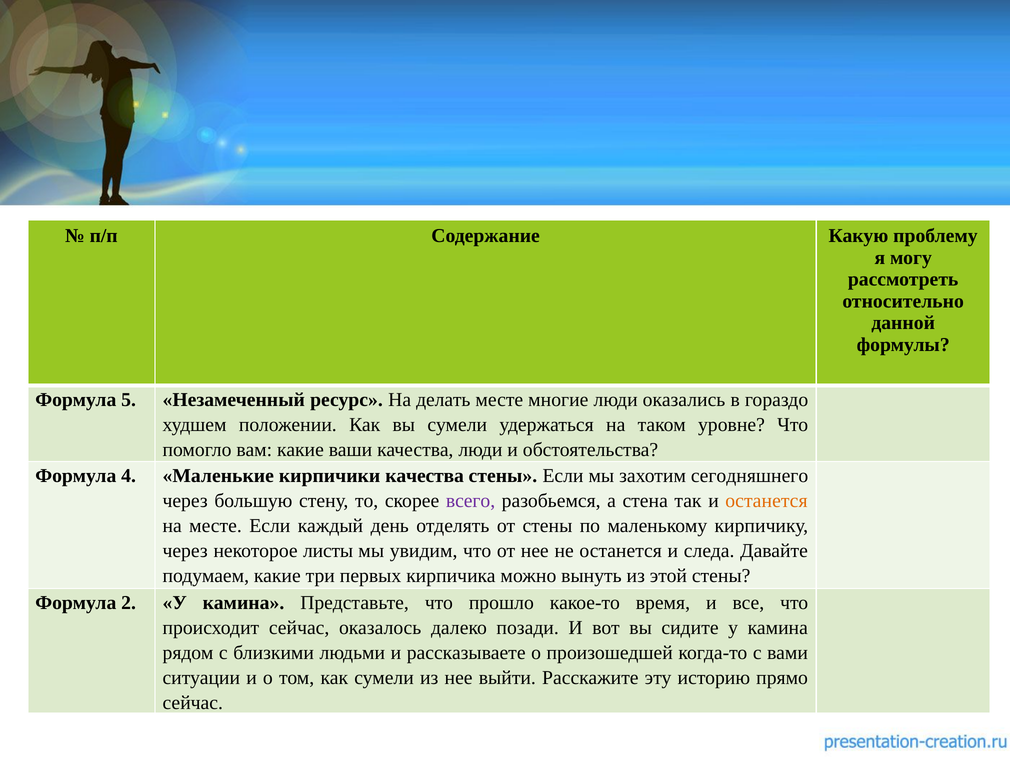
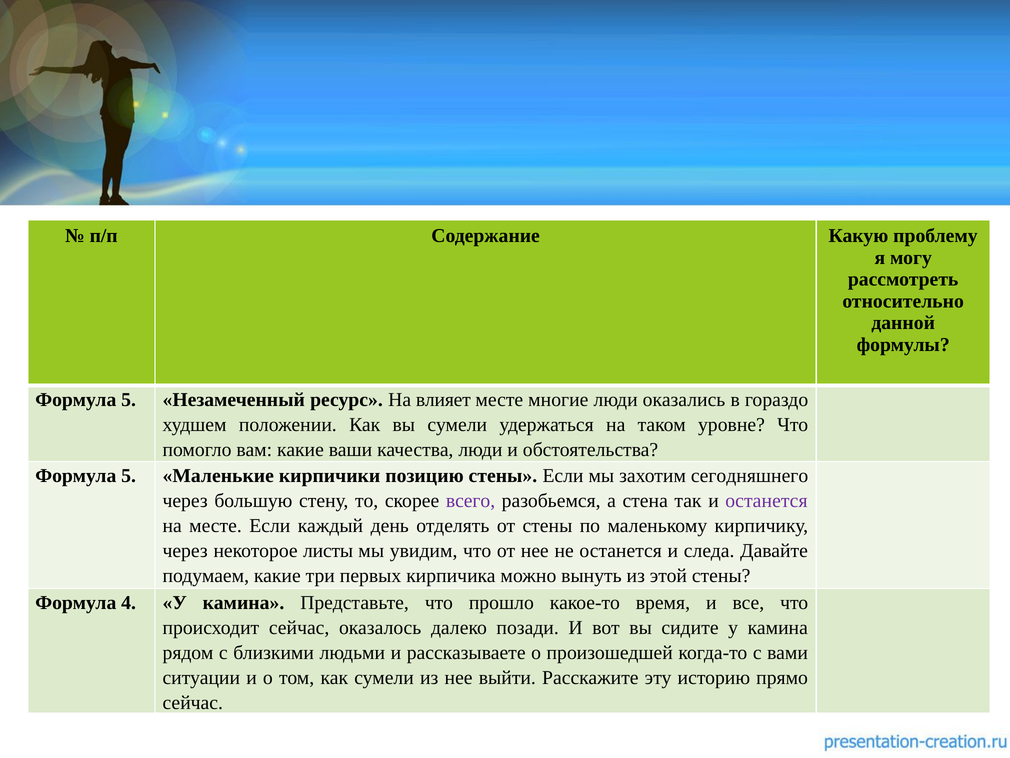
делать: делать -> влияет (443, 399)
4: 4 -> 5 (129, 476)
кирпичики качества: качества -> позицию (424, 476)
останется colour: orange -> purple (766, 500)
2: 2 -> 4 (129, 602)
